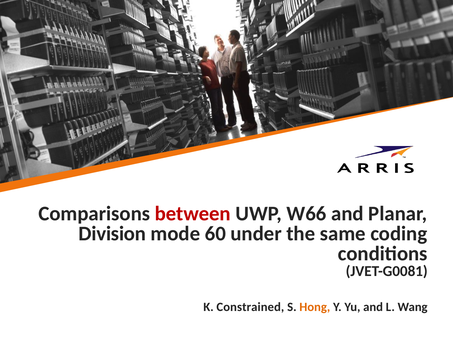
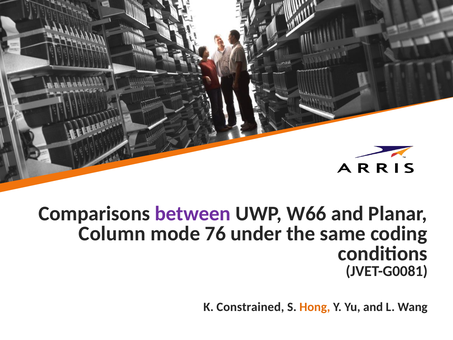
between colour: red -> purple (193, 214)
Division: Division -> Column (112, 234)
60: 60 -> 76 (215, 234)
